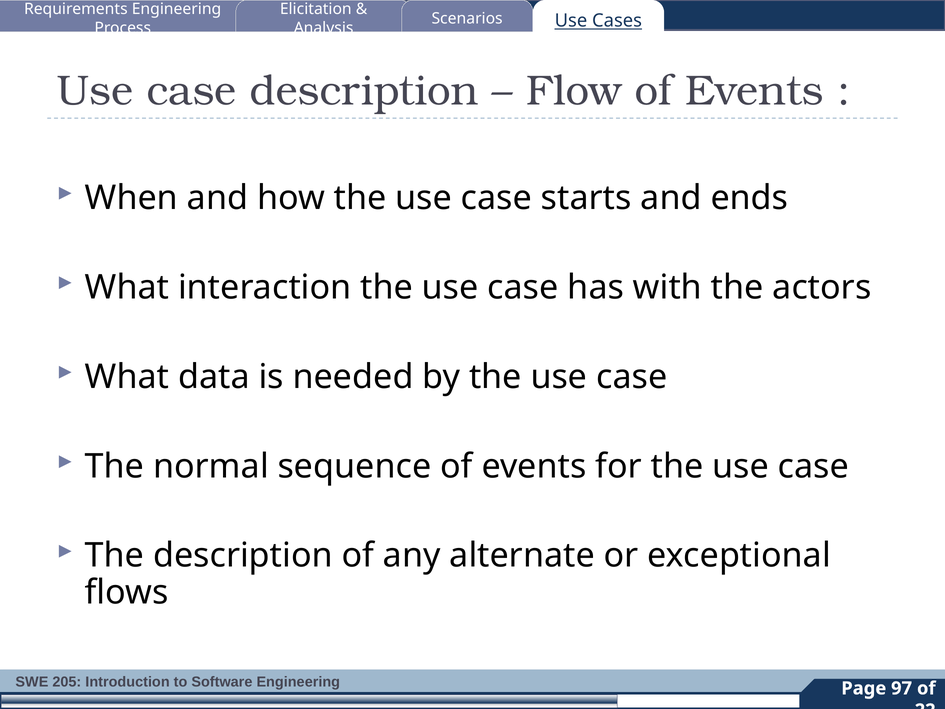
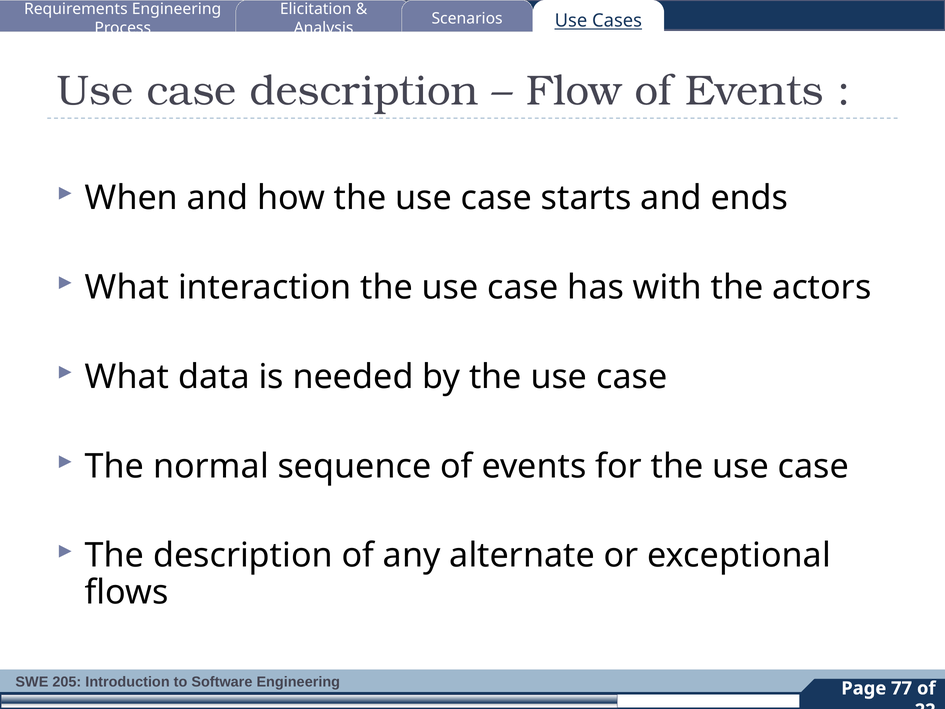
97: 97 -> 77 (902, 688)
